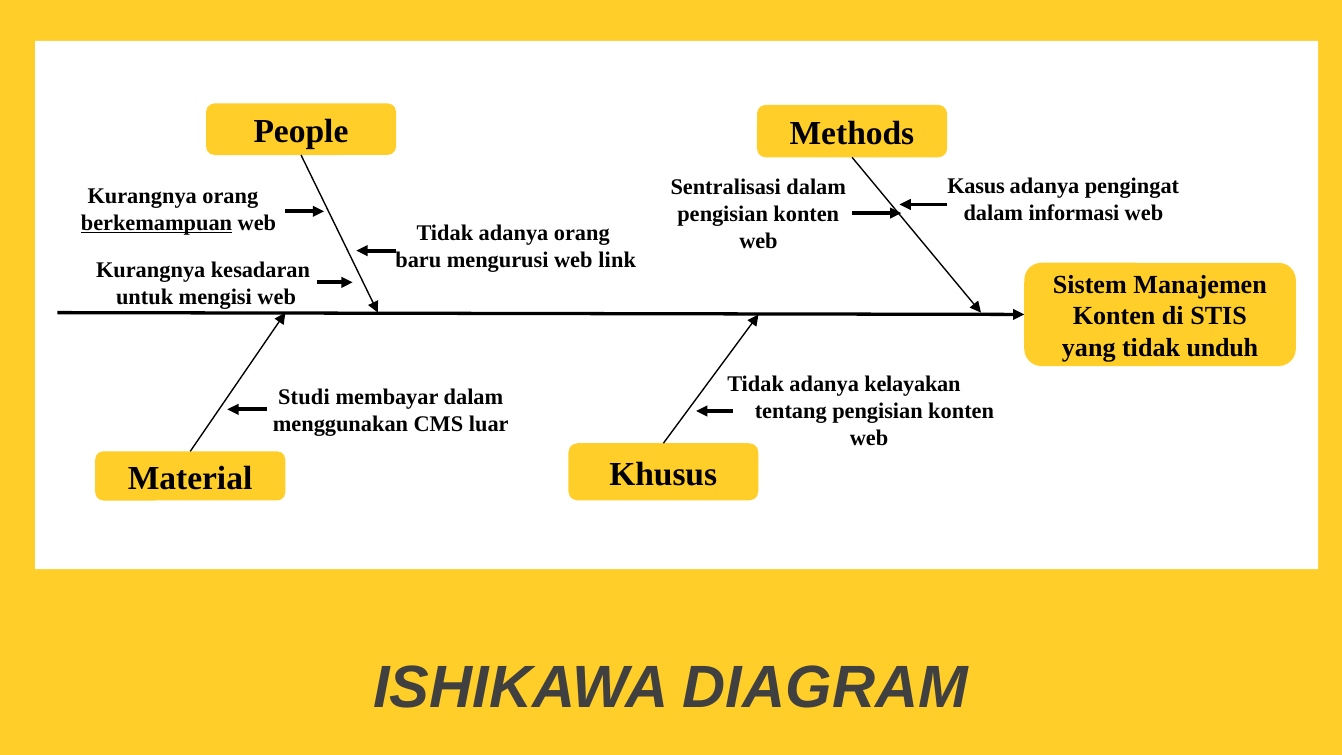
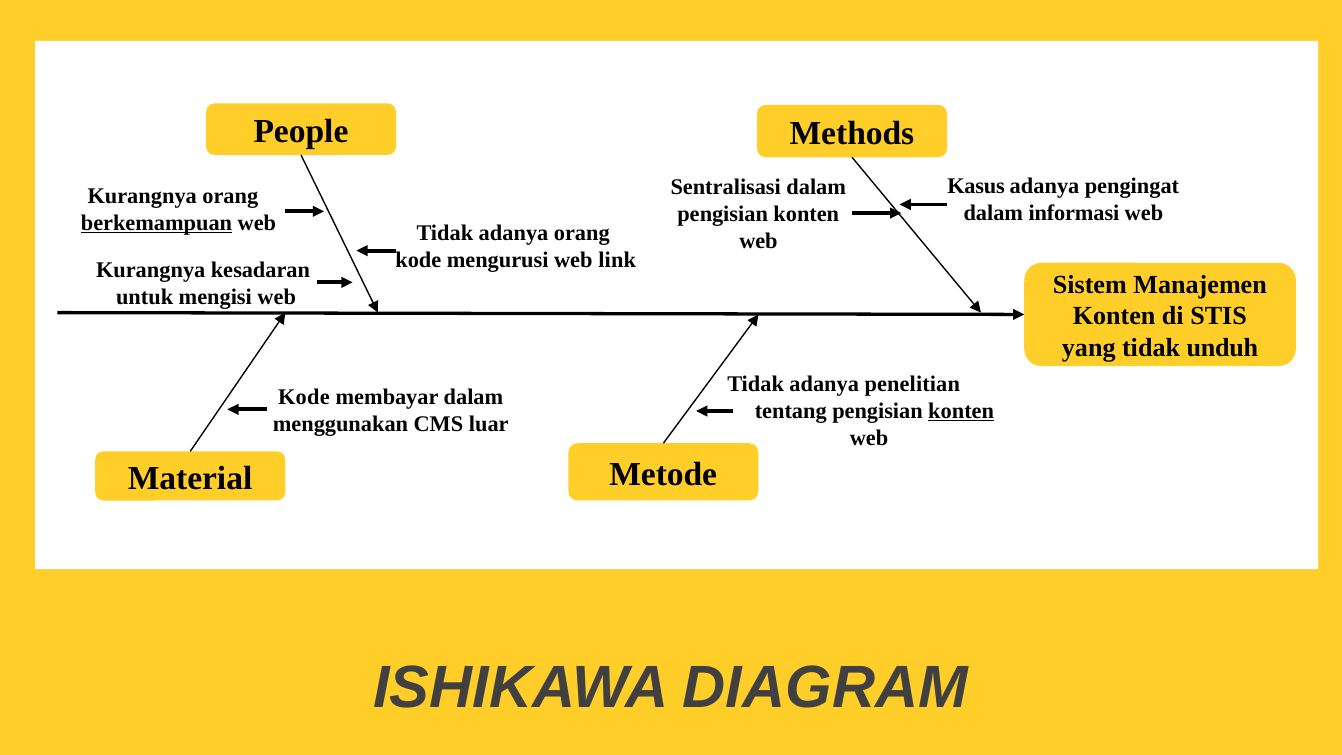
baru: baru -> kode (418, 260)
kelayakan: kelayakan -> penelitian (912, 384)
Studi: Studi -> Kode (304, 397)
konten underline: none -> present (961, 411)
Khusus: Khusus -> Metode (663, 474)
